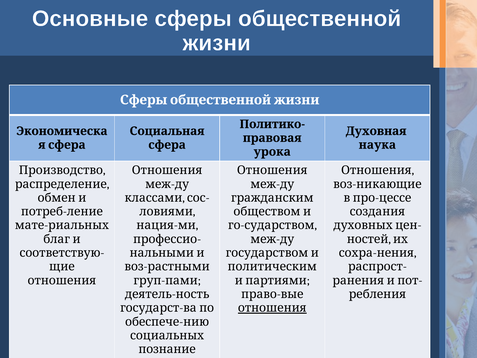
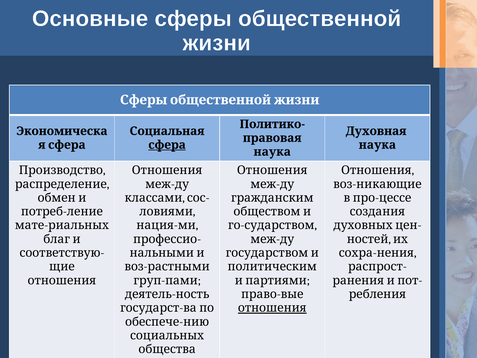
сфера underline: none -> present (167, 145)
урока: урока -> наука (272, 152)
познание: познание -> общества (167, 349)
